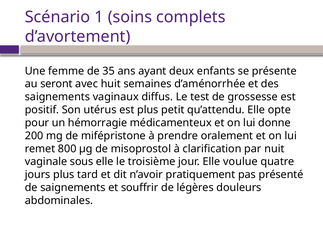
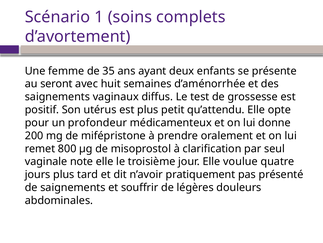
hémorragie: hémorragie -> profondeur (97, 122)
nuit: nuit -> seul (274, 148)
sous: sous -> note (82, 161)
